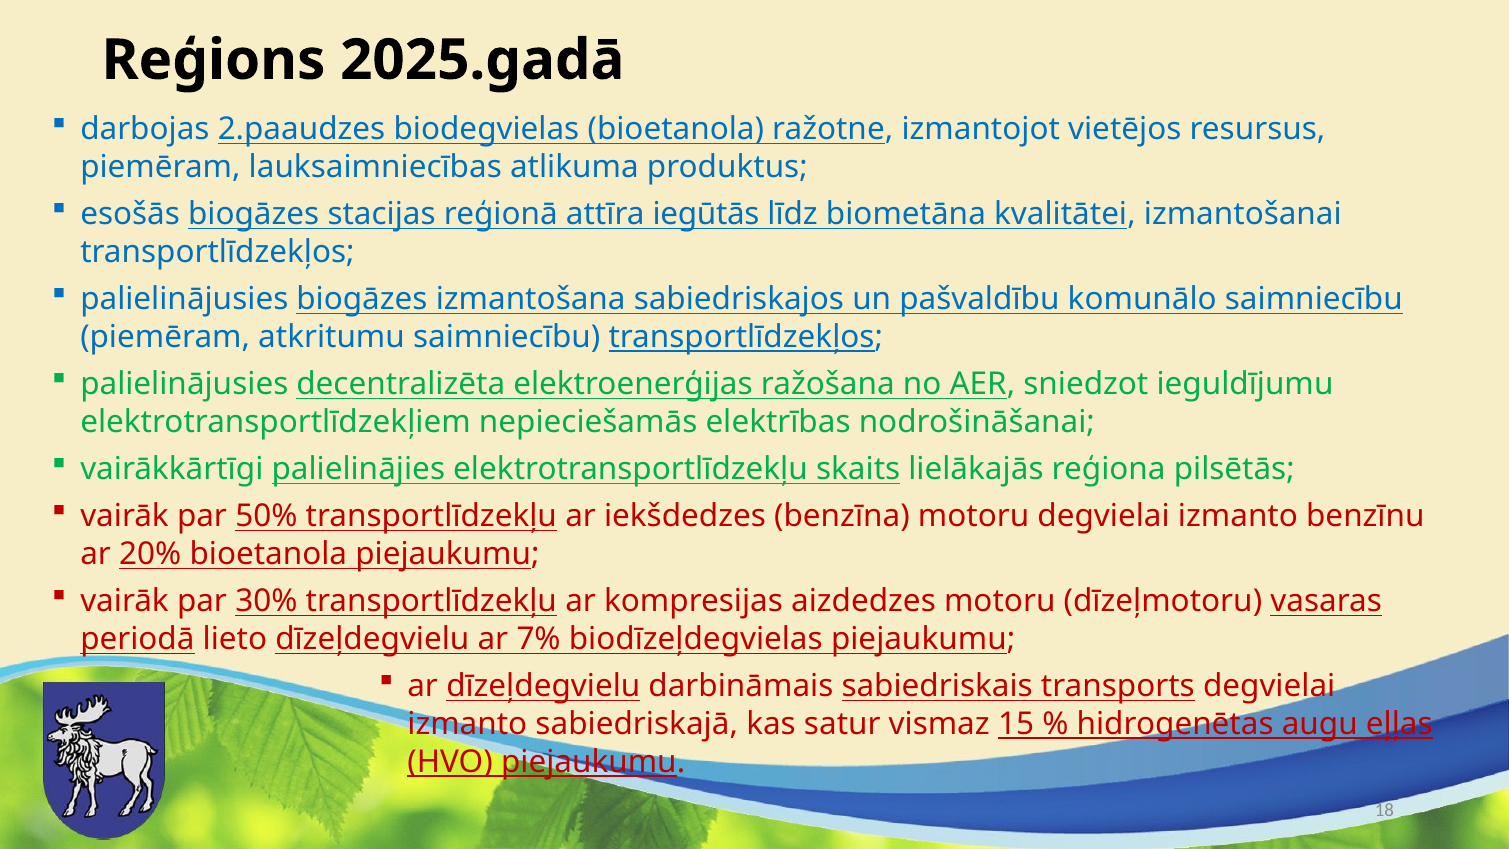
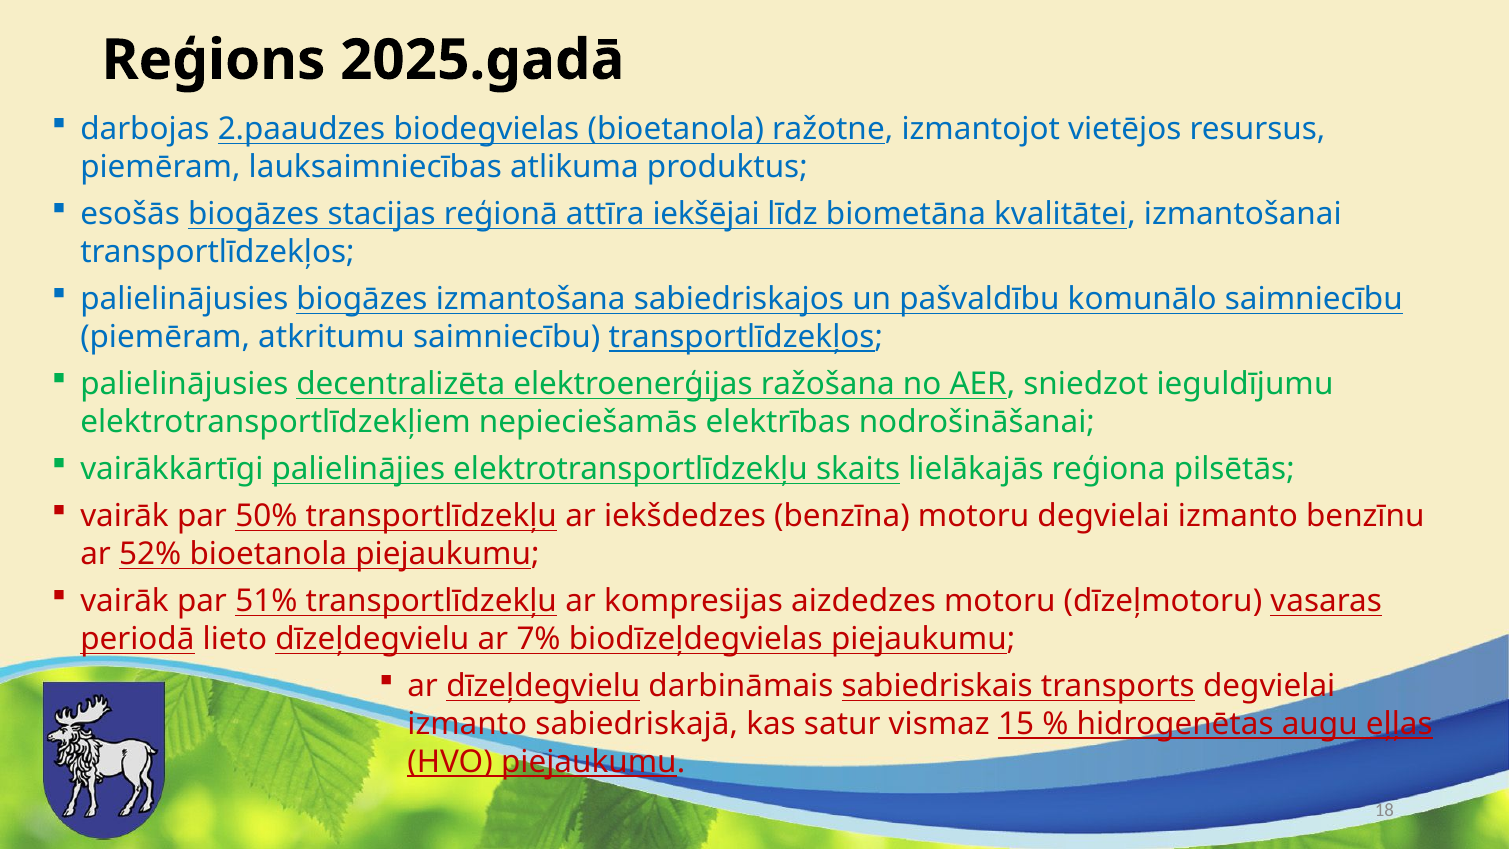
iegūtās: iegūtās -> iekšējai (706, 214)
20%: 20% -> 52% (150, 554)
30%: 30% -> 51% (266, 601)
